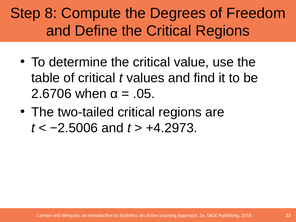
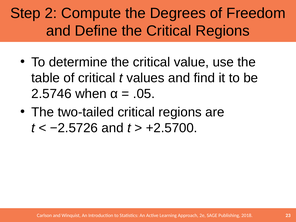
8: 8 -> 2 (51, 13)
2.6706: 2.6706 -> 2.5746 (51, 94)
−2.5006: −2.5006 -> −2.5726 (74, 128)
+4.2973: +4.2973 -> +2.5700 (172, 128)
